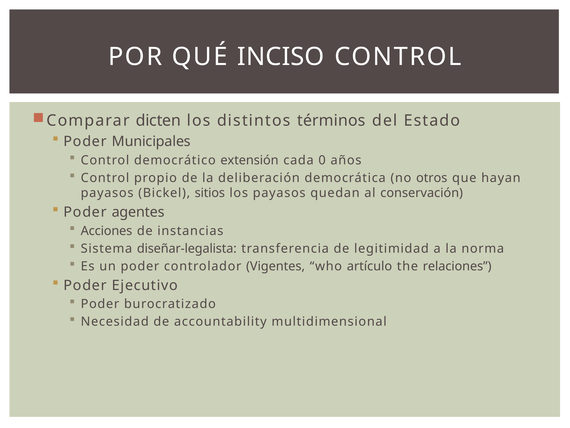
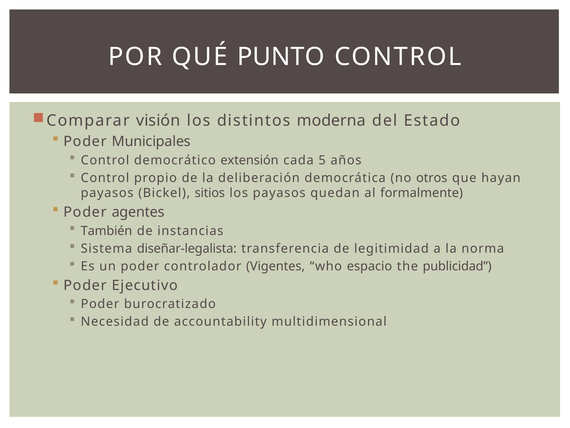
INCISO: INCISO -> PUNTO (281, 57)
dicten: dicten -> visión (158, 121)
términos: términos -> moderna (331, 121)
0: 0 -> 5 (322, 160)
conservación: conservación -> formalmente (422, 193)
Acciones: Acciones -> También (106, 231)
artículo: artículo -> espacio (369, 266)
relaciones: relaciones -> publicidad (457, 266)
